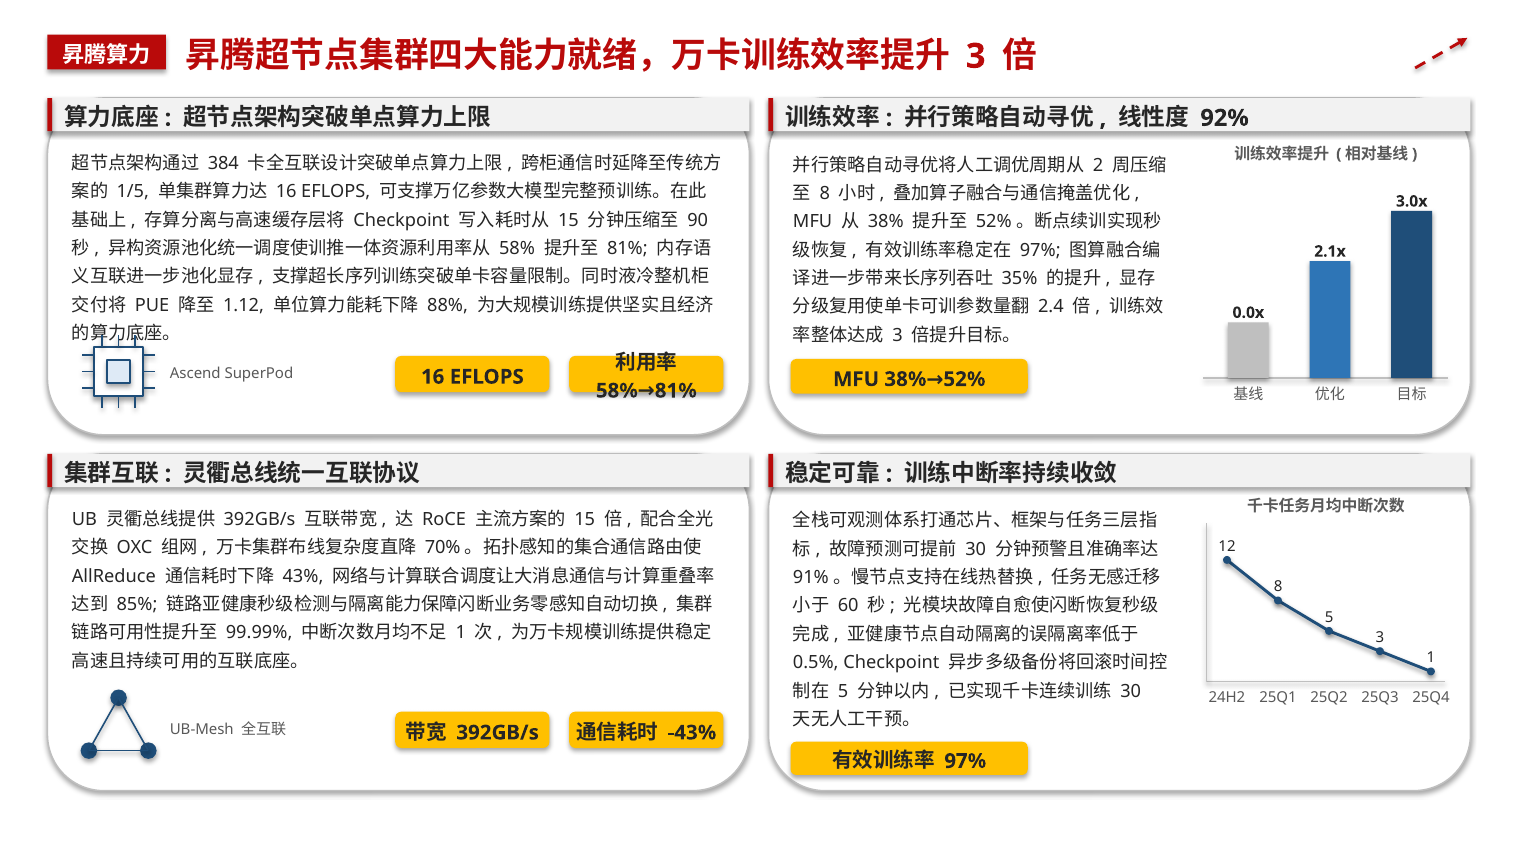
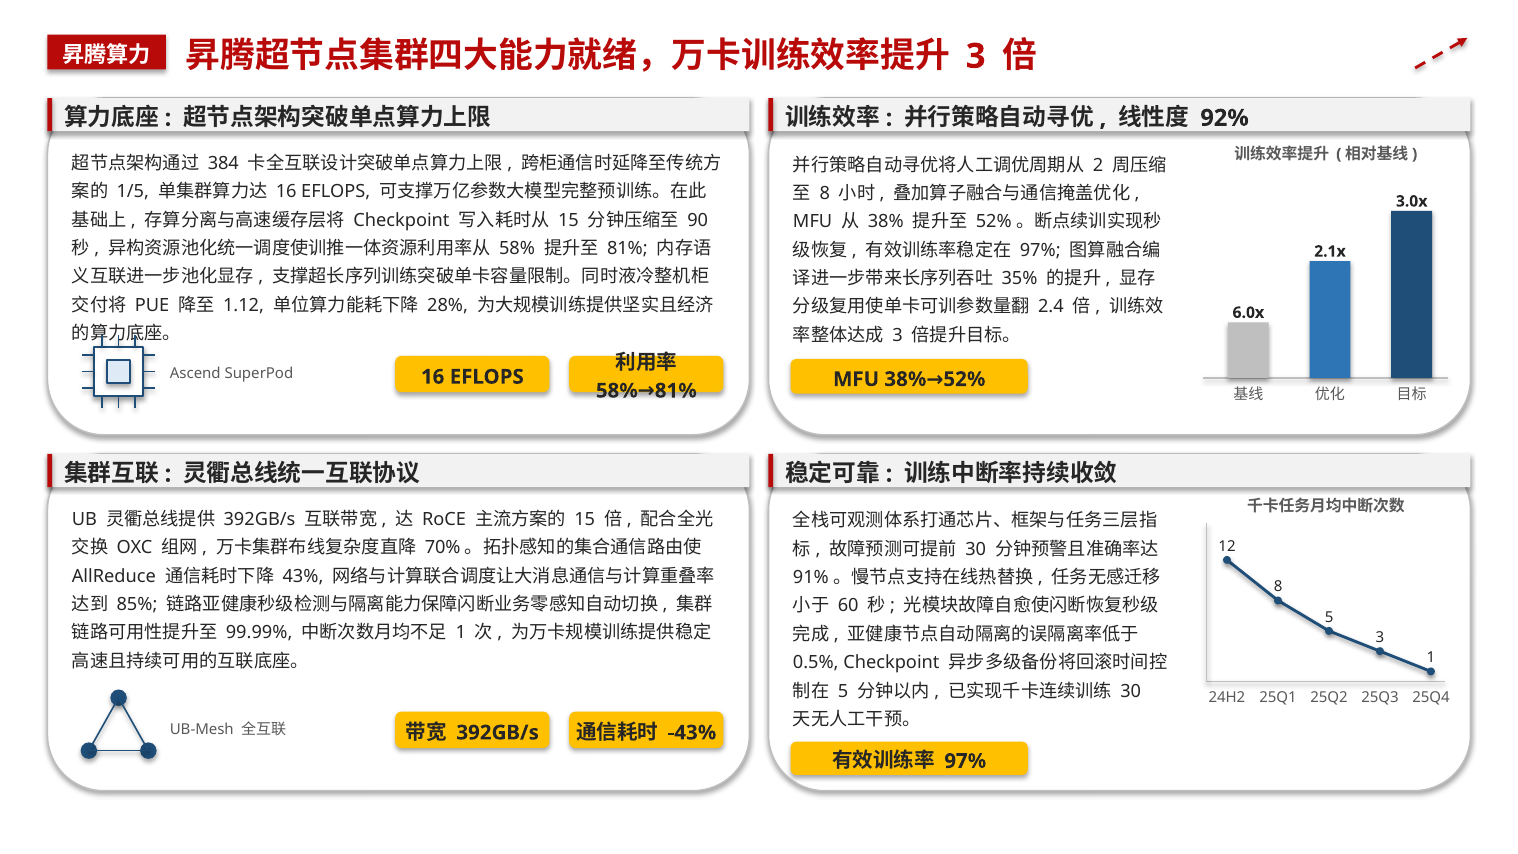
88%: 88% -> 28% (448, 305)
0.0x: 0.0x -> 6.0x (1248, 313)
